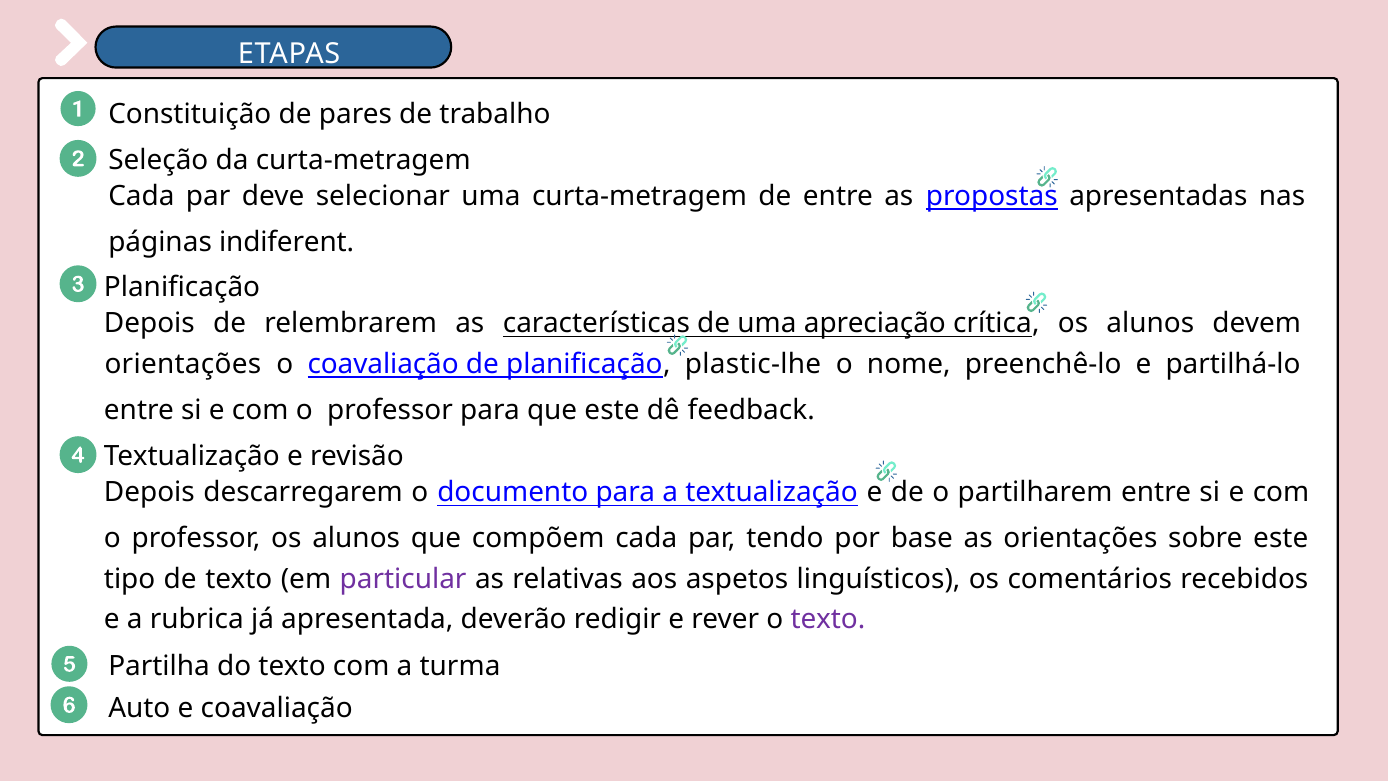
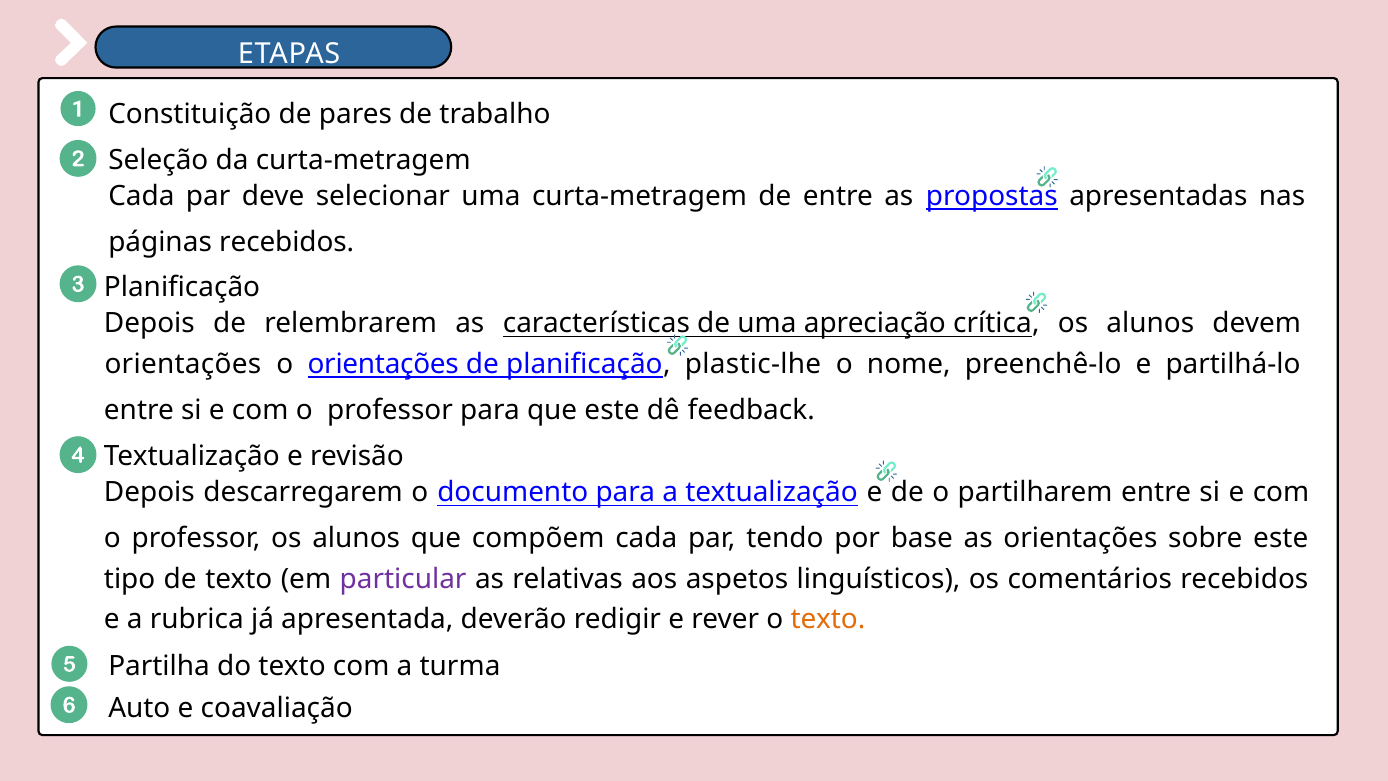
páginas indiferent: indiferent -> recebidos (287, 242)
o coavaliação: coavaliação -> orientações (383, 364)
texto colour: purple -> orange (828, 620)
